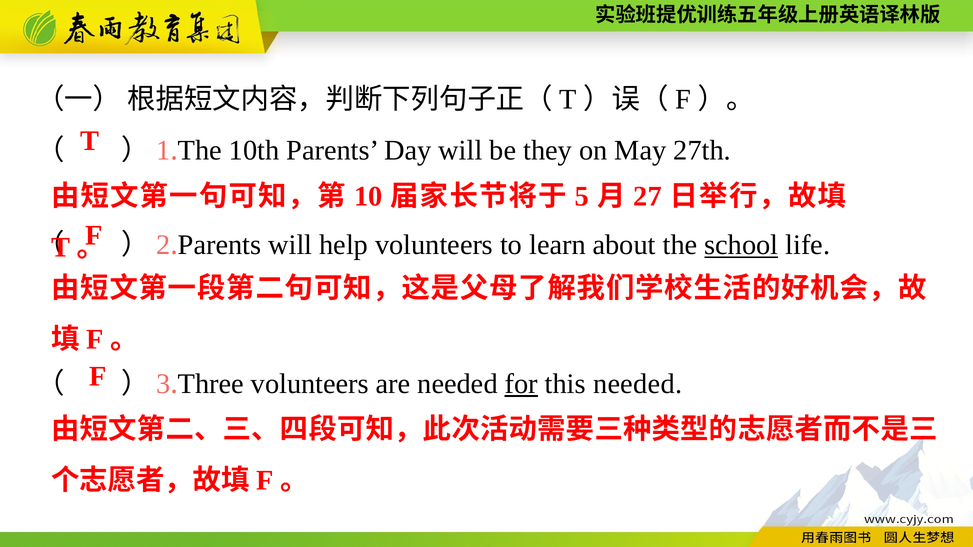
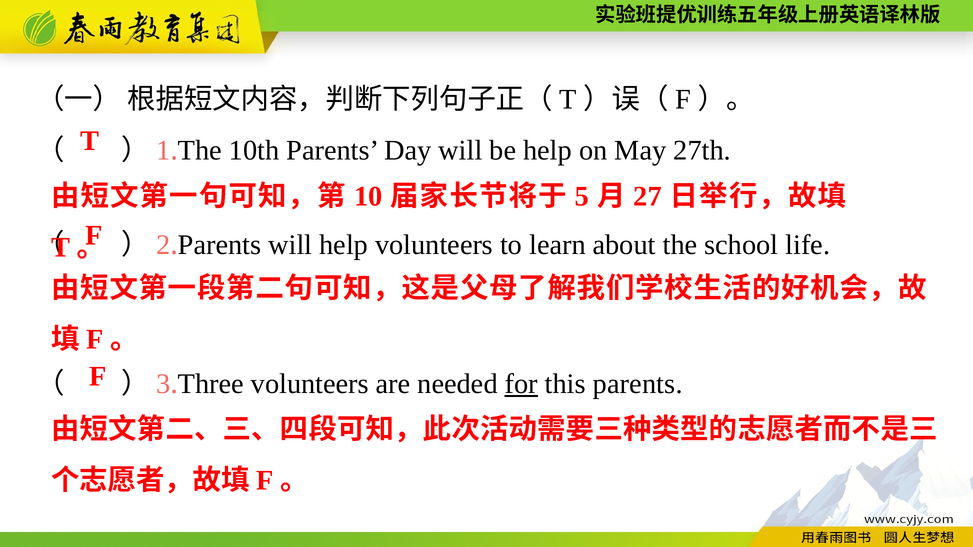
be they: they -> help (548, 150)
school underline: present -> none (741, 245)
this needed: needed -> parents (638, 384)
